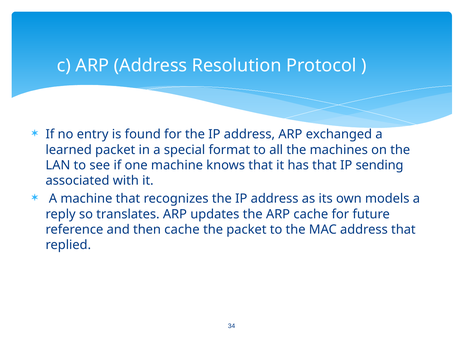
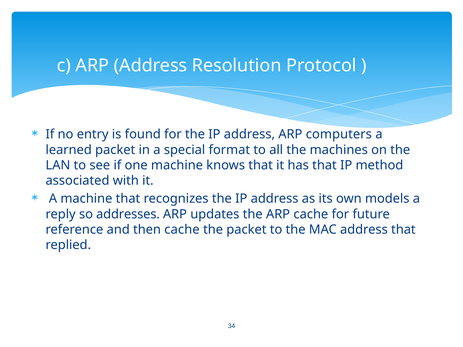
exchanged: exchanged -> computers (339, 134)
sending: sending -> method (379, 165)
translates: translates -> addresses (128, 214)
